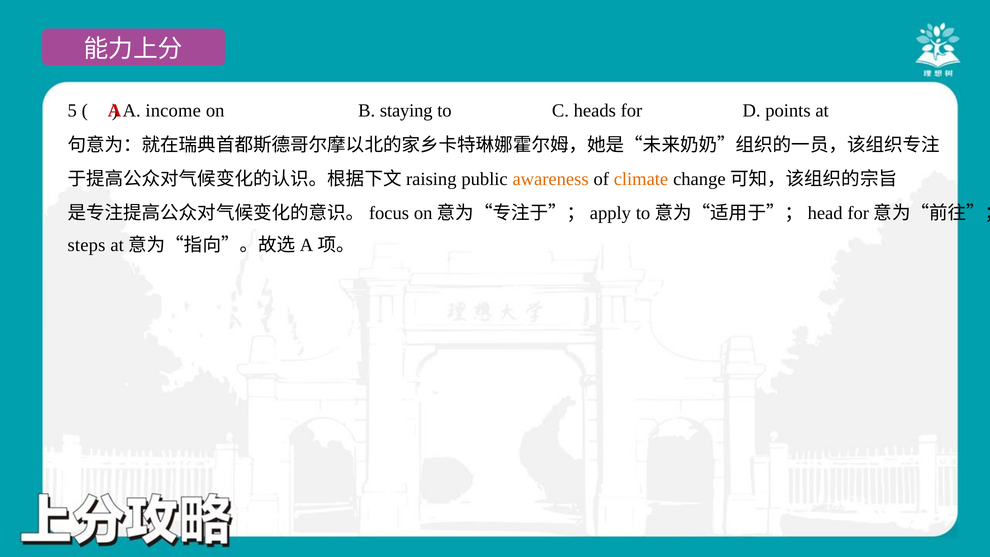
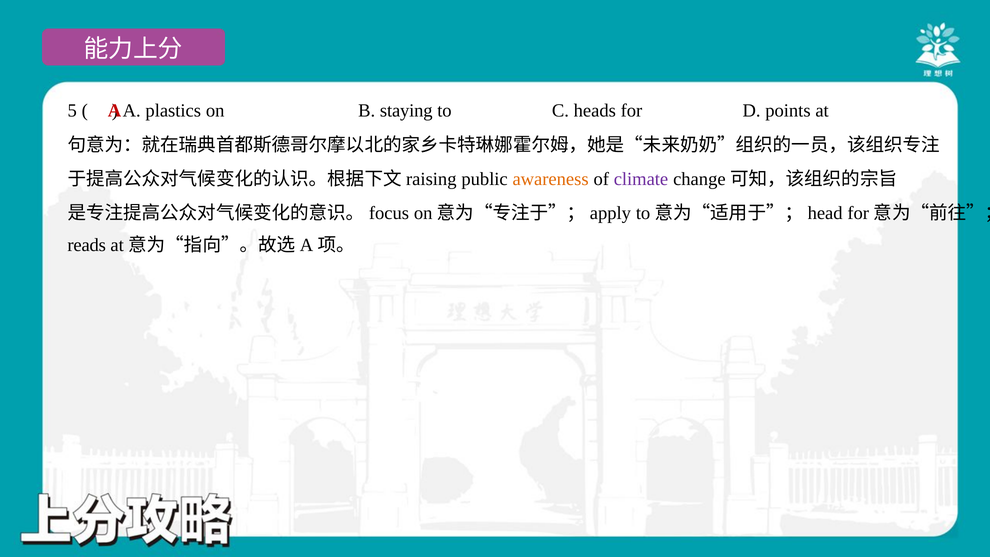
income: income -> plastics (173, 111)
climate colour: orange -> purple (641, 179)
steps: steps -> reads (87, 245)
